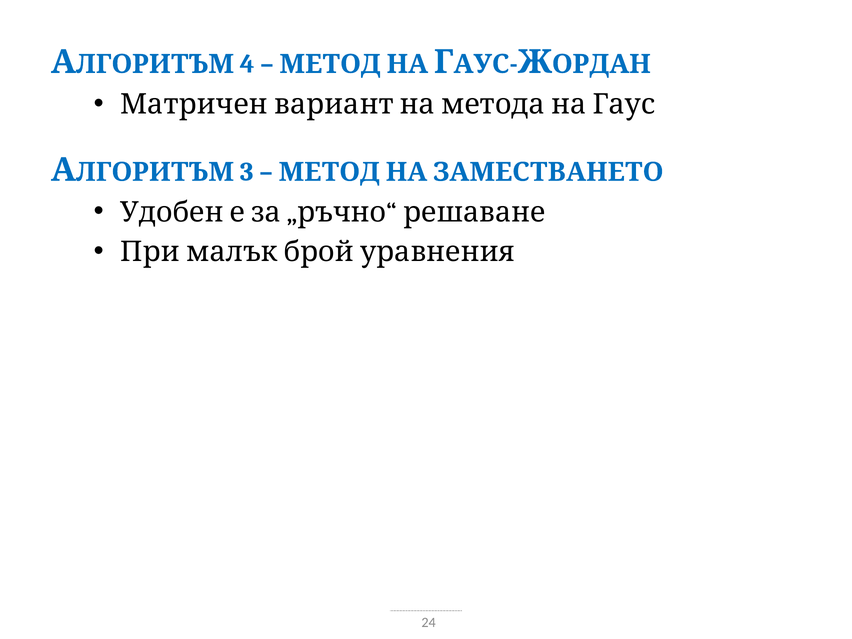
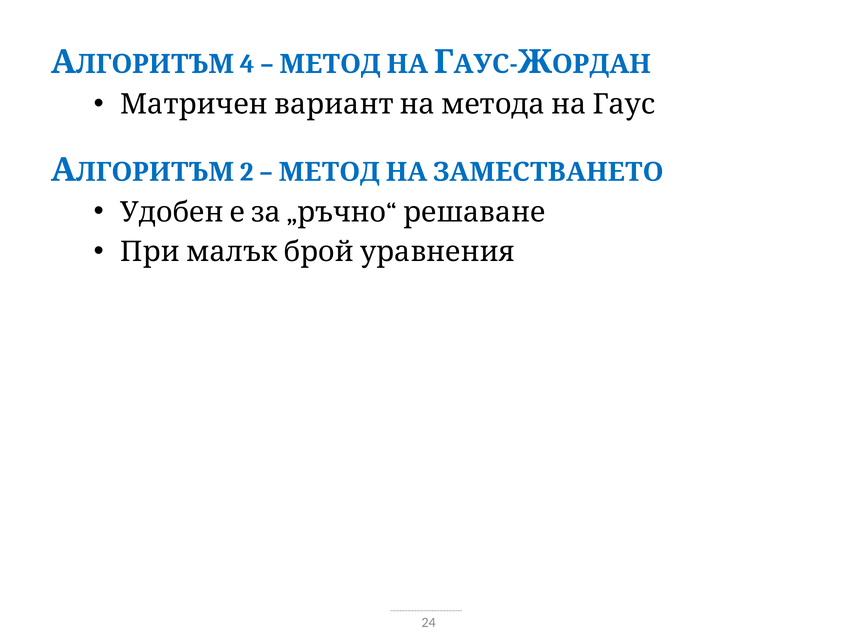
3: 3 -> 2 (247, 172)
